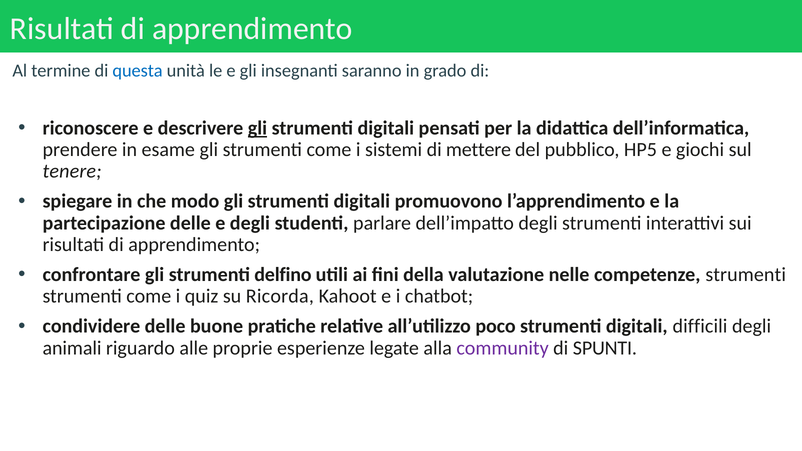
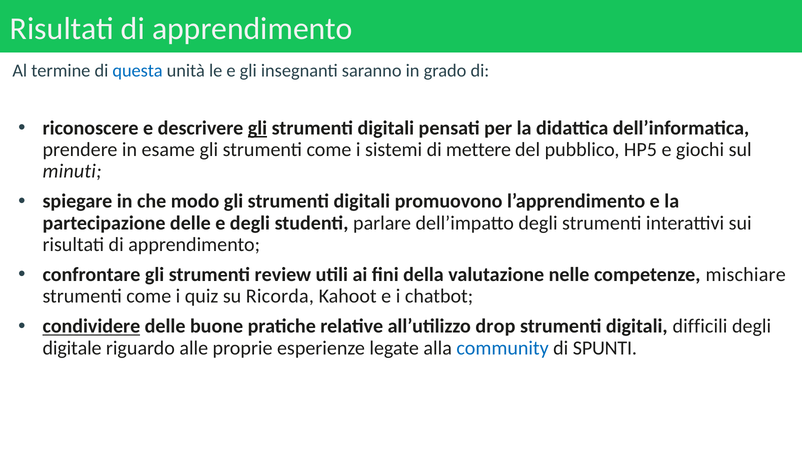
tenere: tenere -> minuti (72, 171)
delfino: delfino -> review (283, 275)
competenze strumenti: strumenti -> mischiare (746, 275)
condividere underline: none -> present (91, 326)
poco: poco -> drop (495, 326)
animali: animali -> digitale (72, 348)
community colour: purple -> blue (503, 348)
